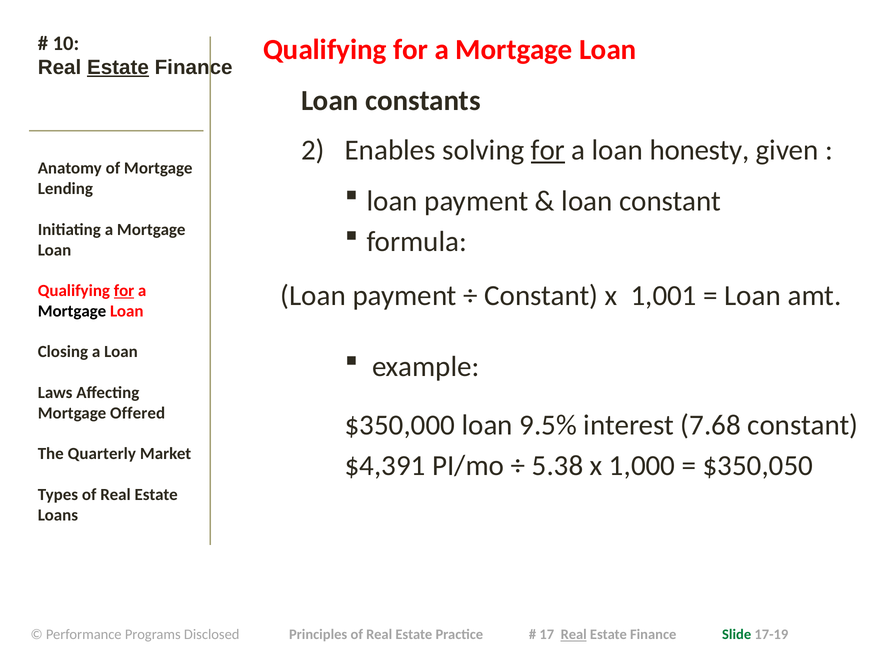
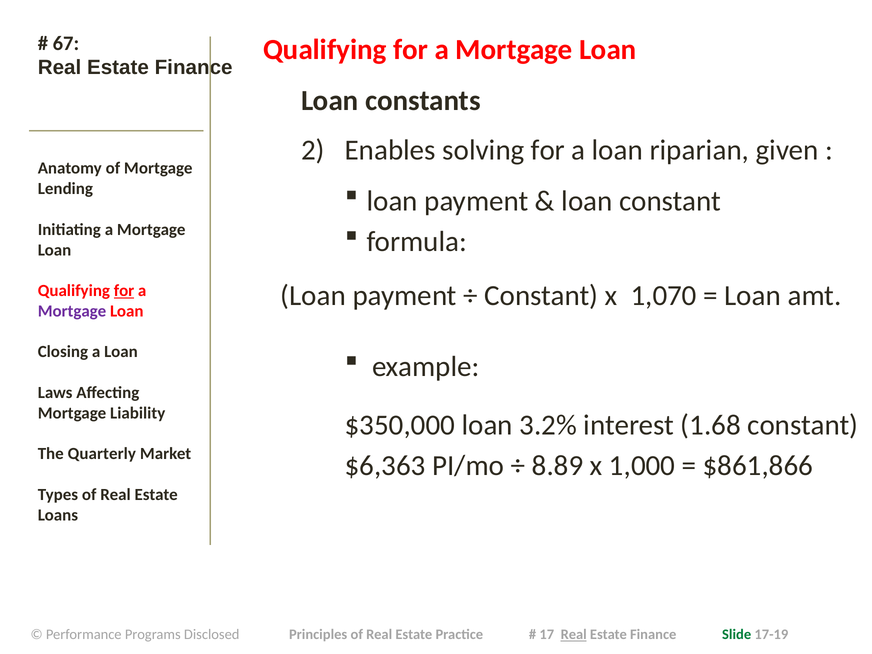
10: 10 -> 67 (66, 43)
Estate underline: present -> none (118, 67)
for underline: present -> none (548, 150)
honesty: honesty -> riparian (699, 150)
1,001: 1,001 -> 1,070 (664, 295)
Mortgage colour: black -> purple (72, 311)
Offered: Offered -> Liability (138, 413)
9.5%: 9.5% -> 3.2% (548, 425)
7.68: 7.68 -> 1.68 (711, 425)
$4,391: $4,391 -> $6,363 (385, 466)
5.38: 5.38 -> 8.89 (558, 466)
$350,050: $350,050 -> $861,866 (758, 466)
